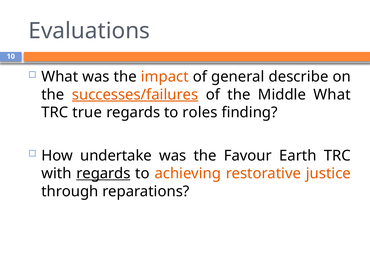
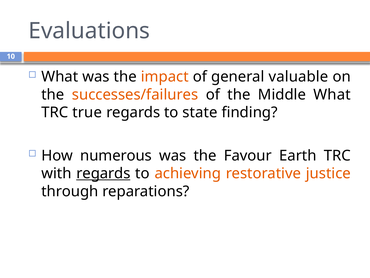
describe: describe -> valuable (298, 77)
successes/failures underline: present -> none (135, 94)
roles: roles -> state (200, 112)
undertake: undertake -> numerous (116, 155)
